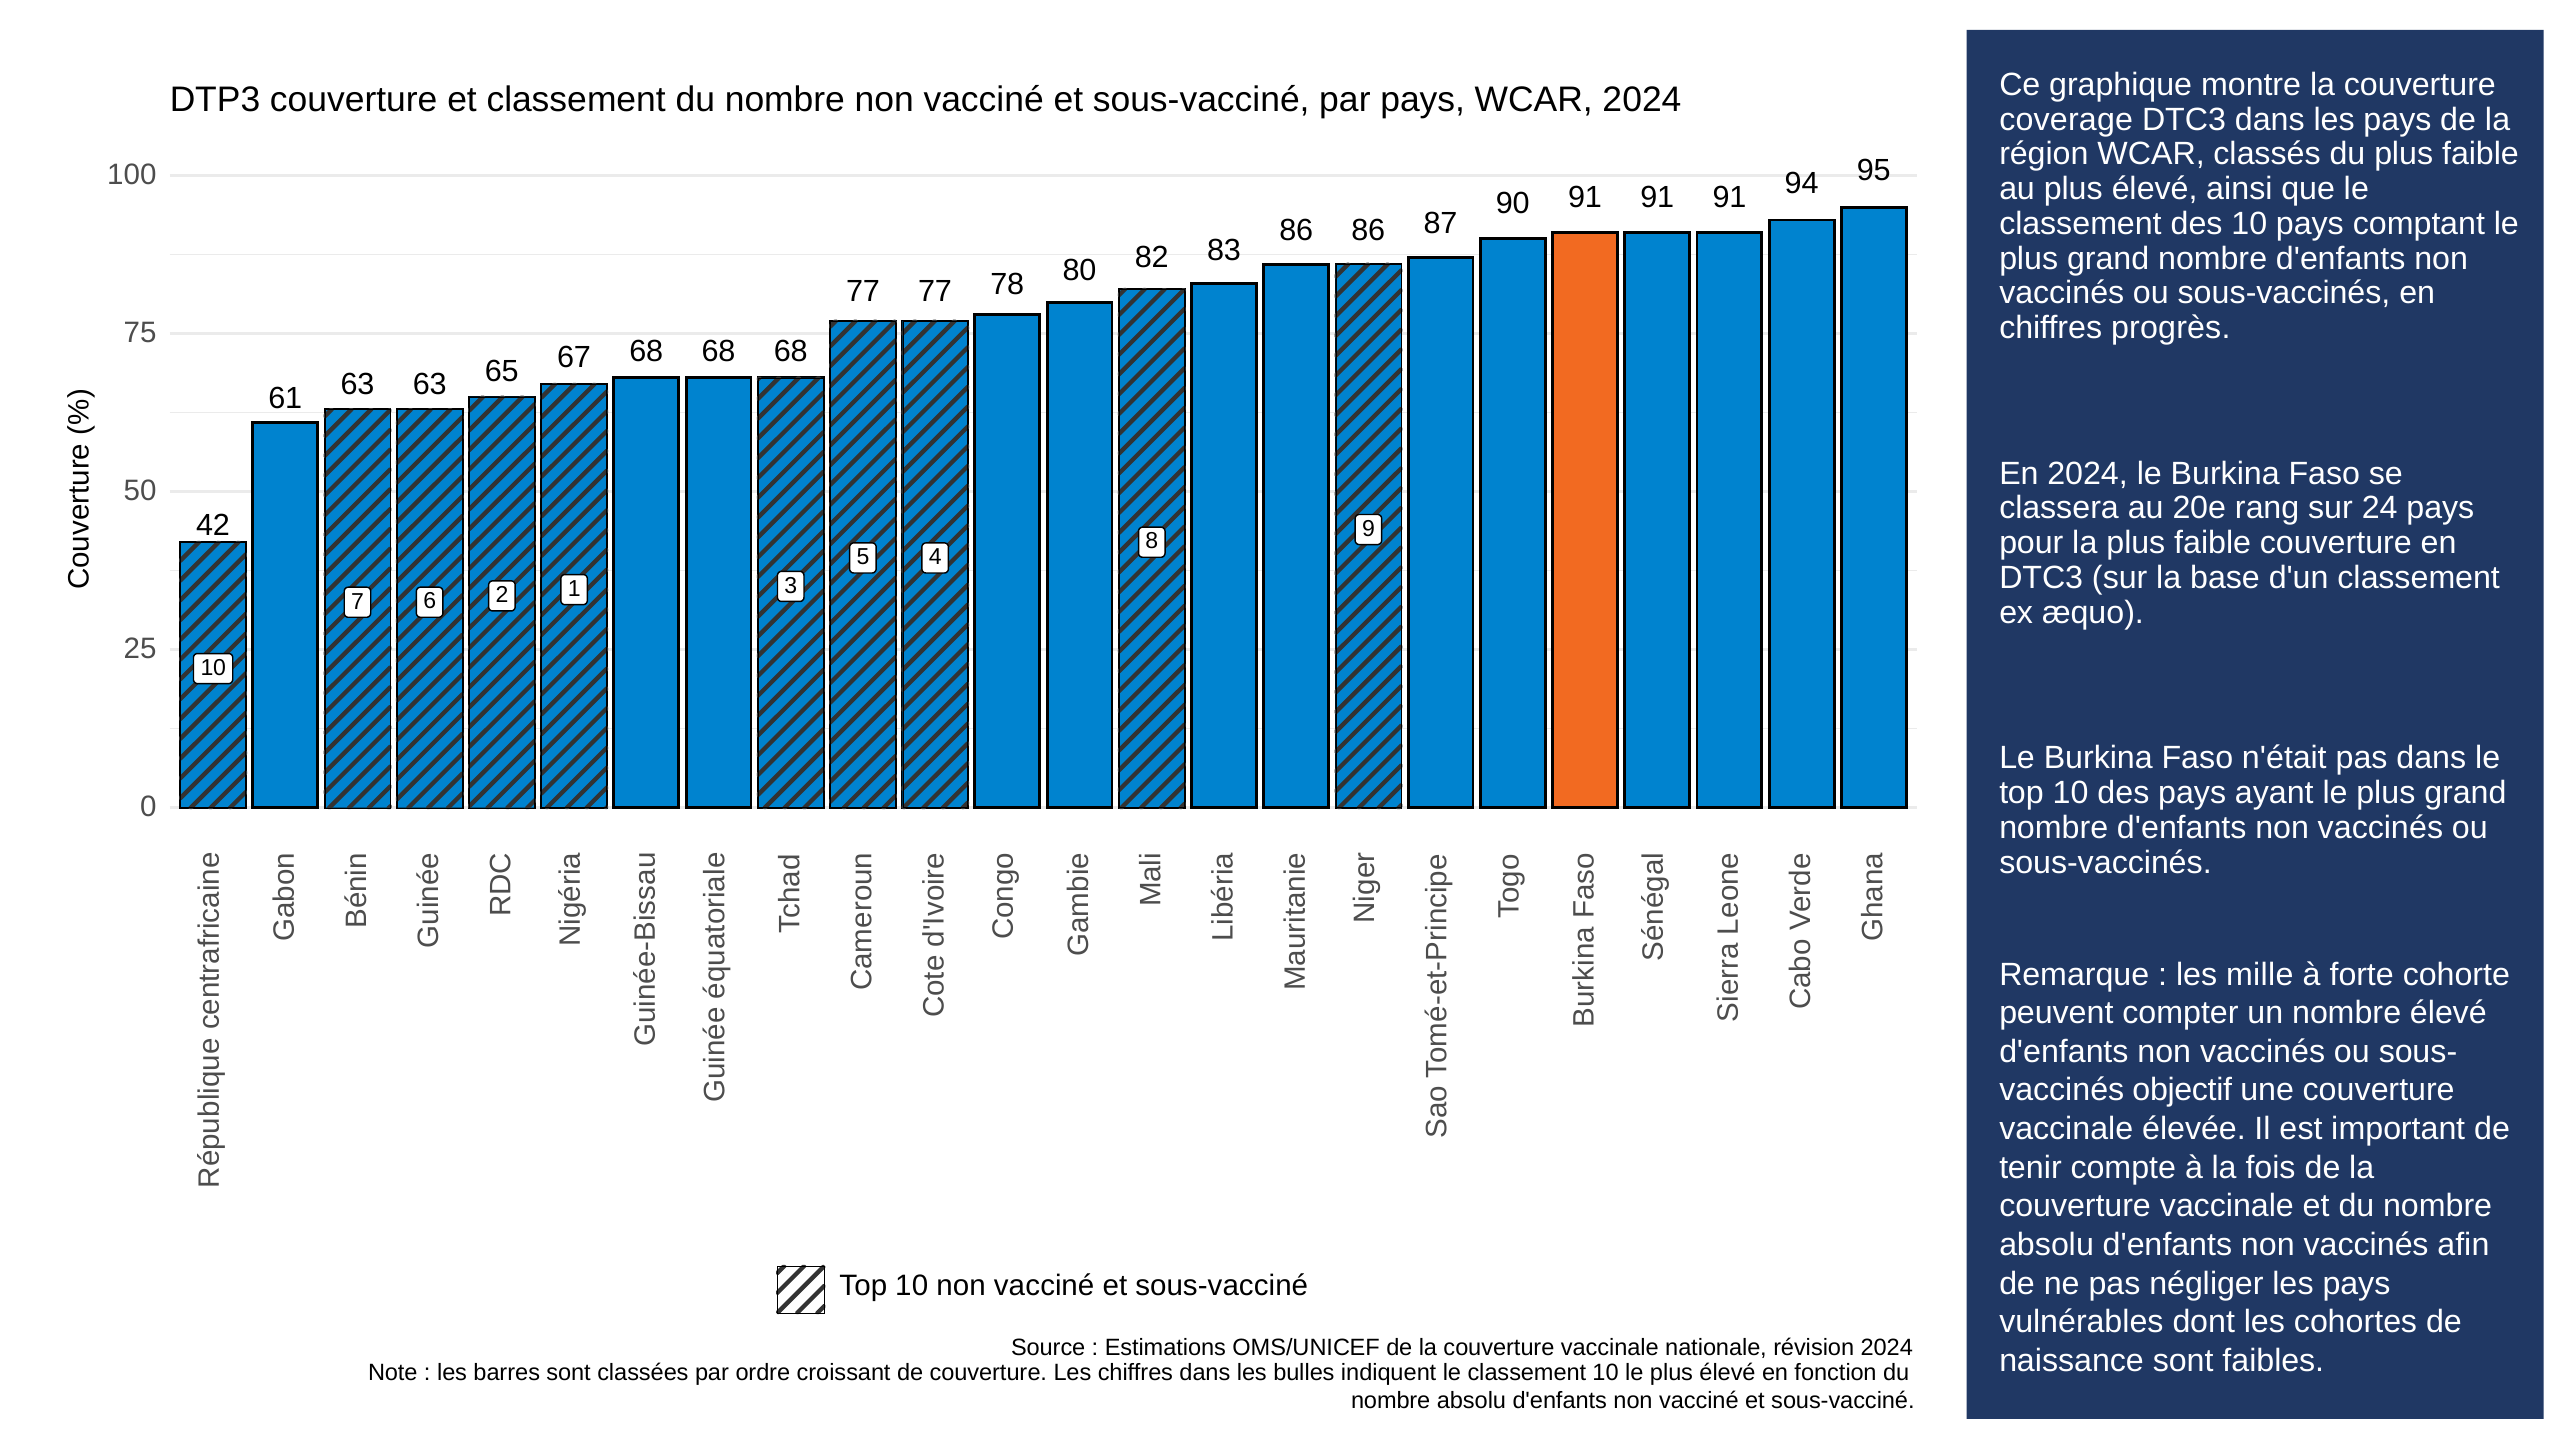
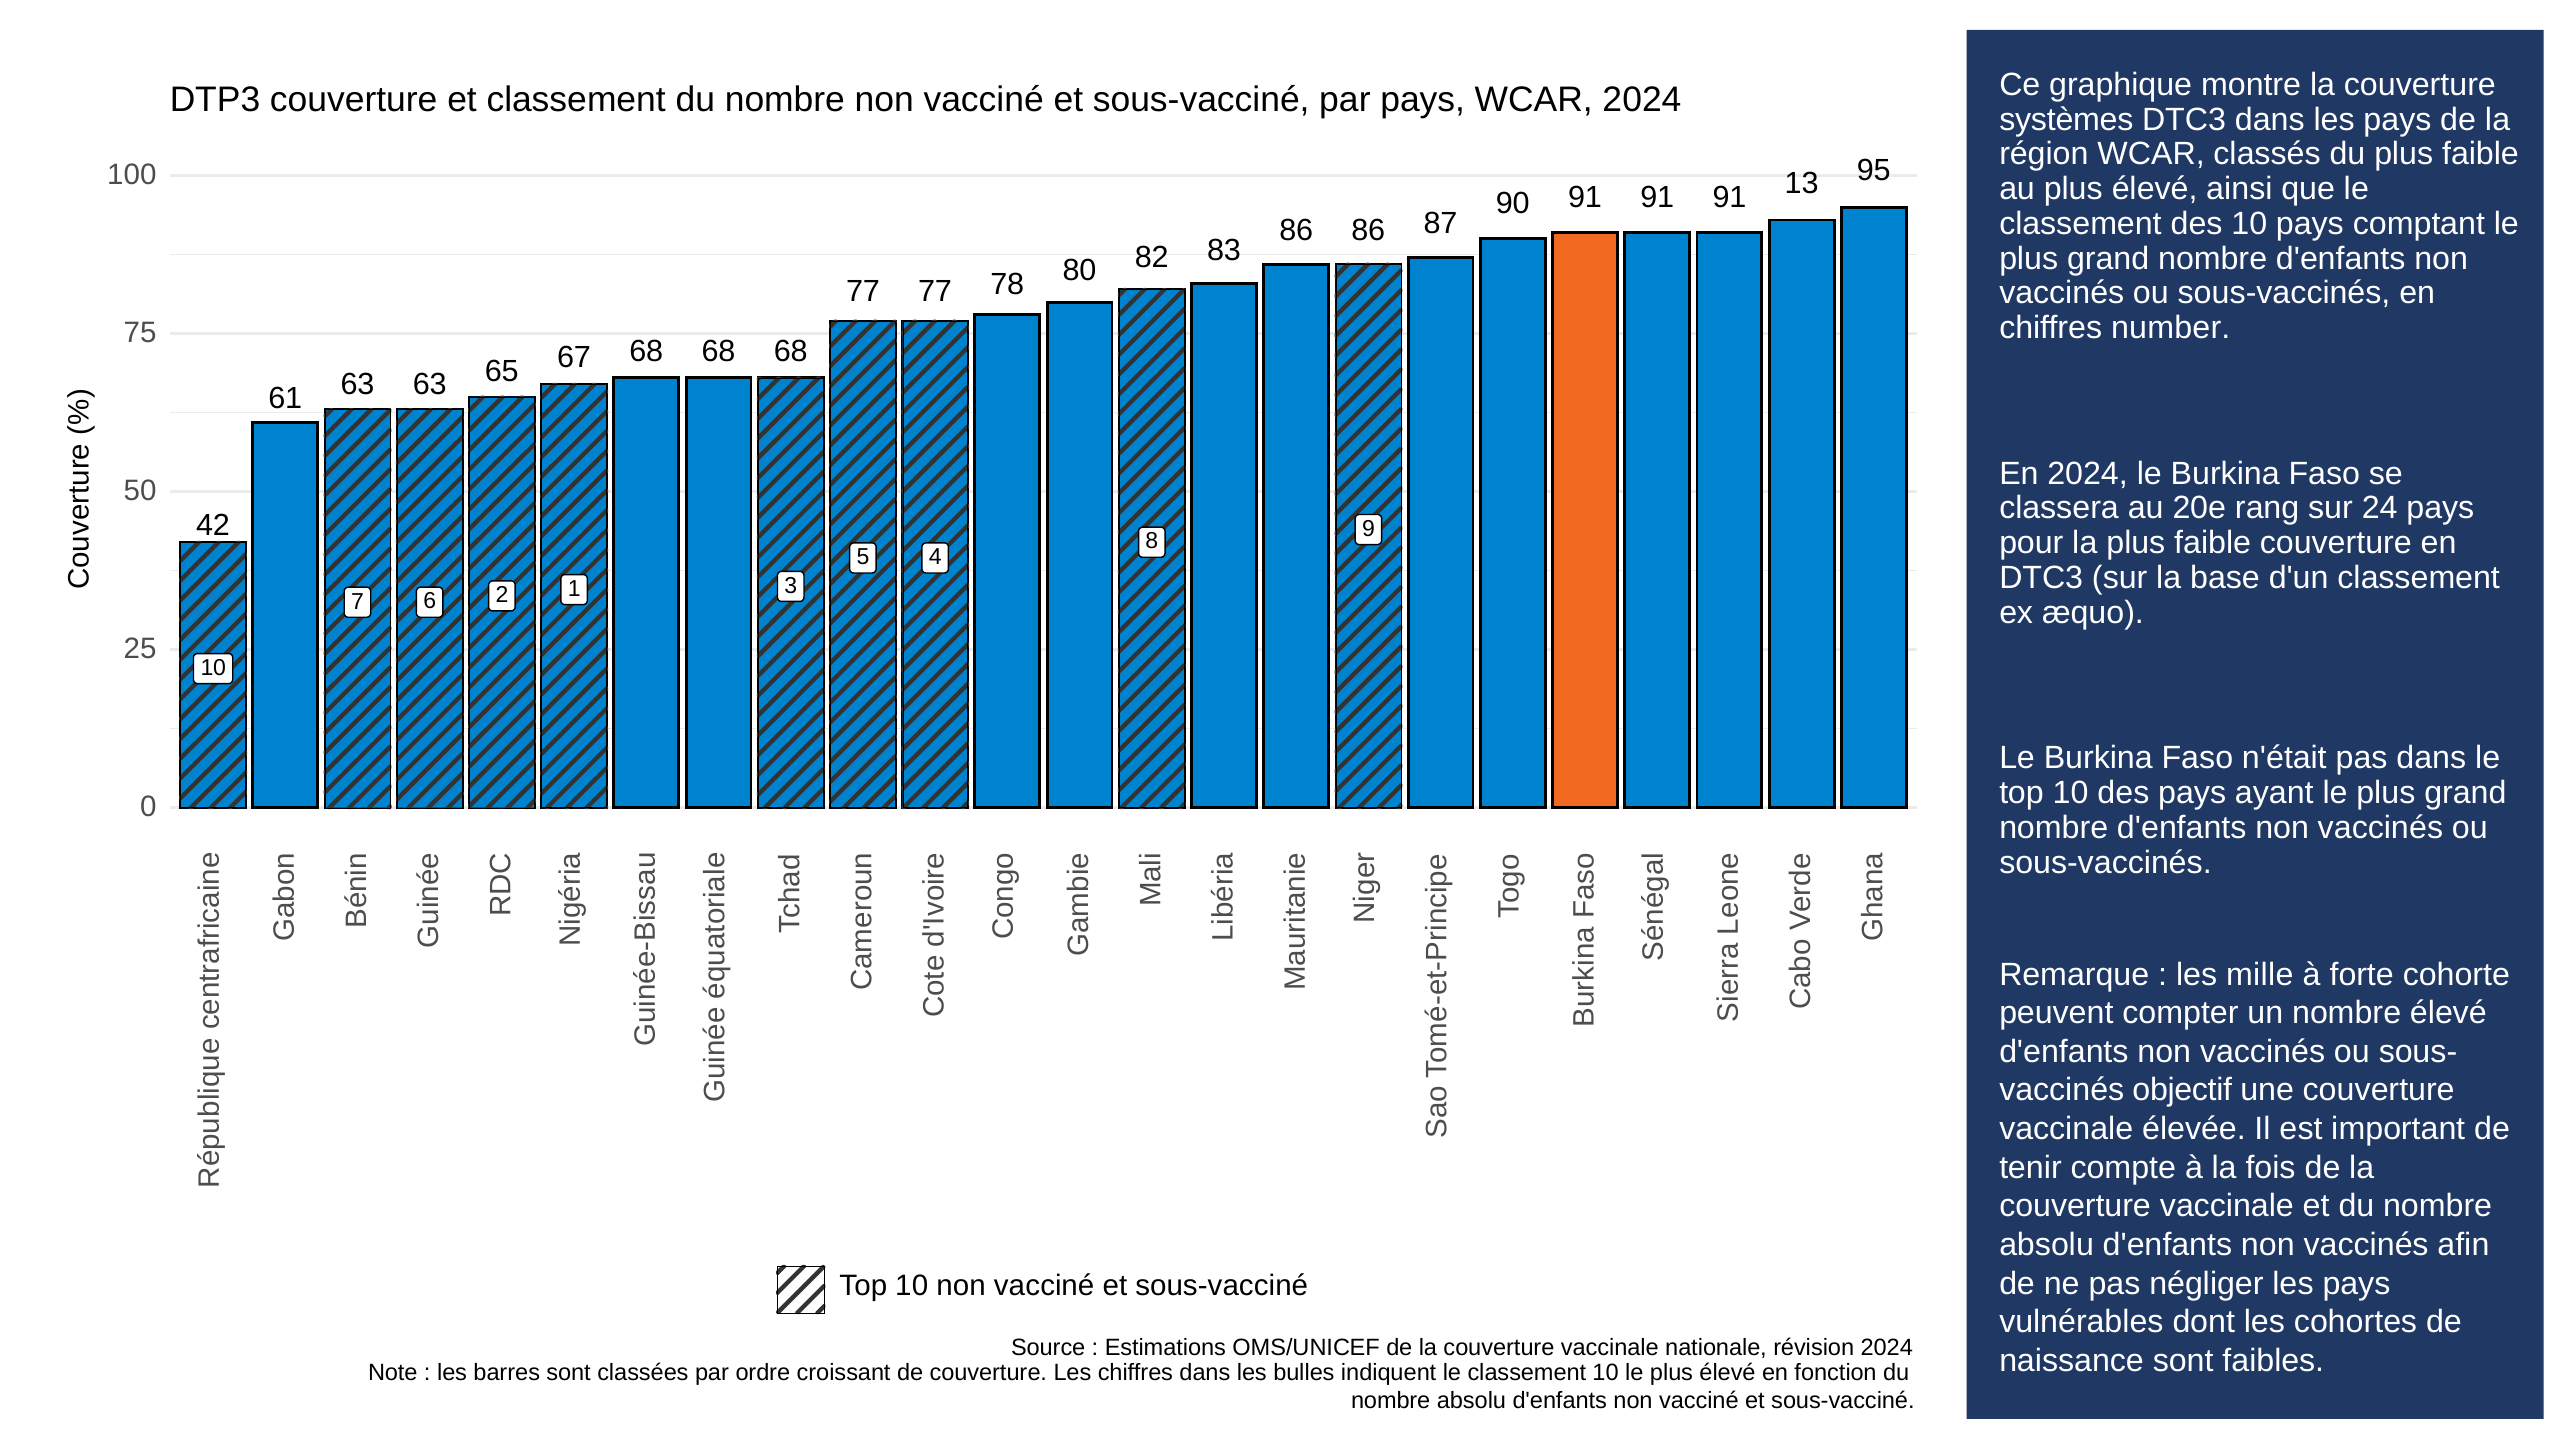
coverage: coverage -> systèmes (2066, 119)
94: 94 -> 13 (1802, 183)
progrès: progrès -> number (2171, 328)
